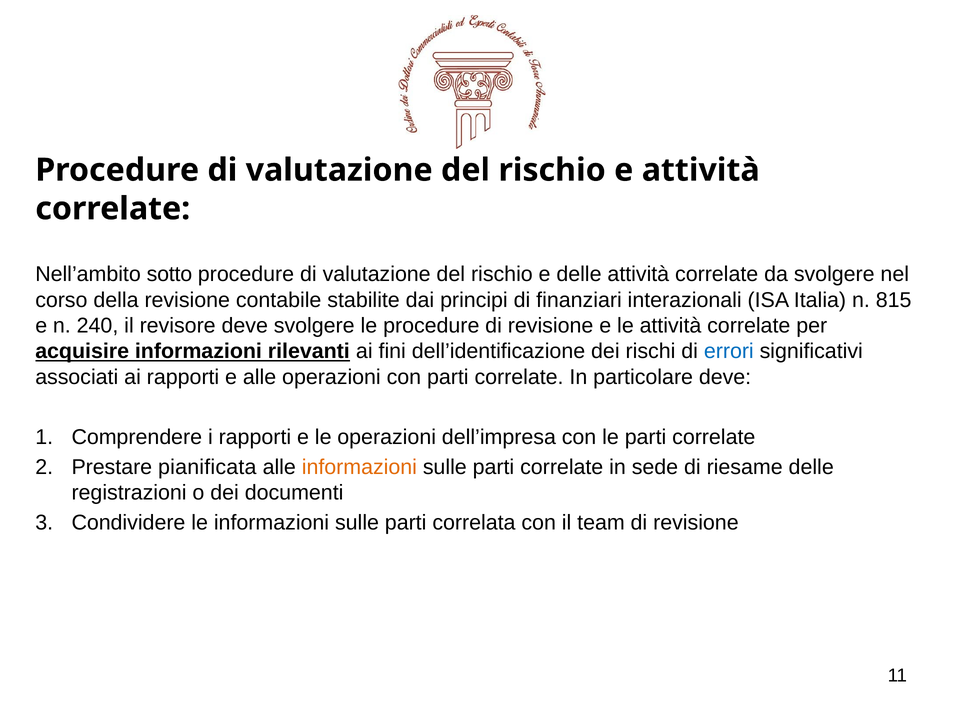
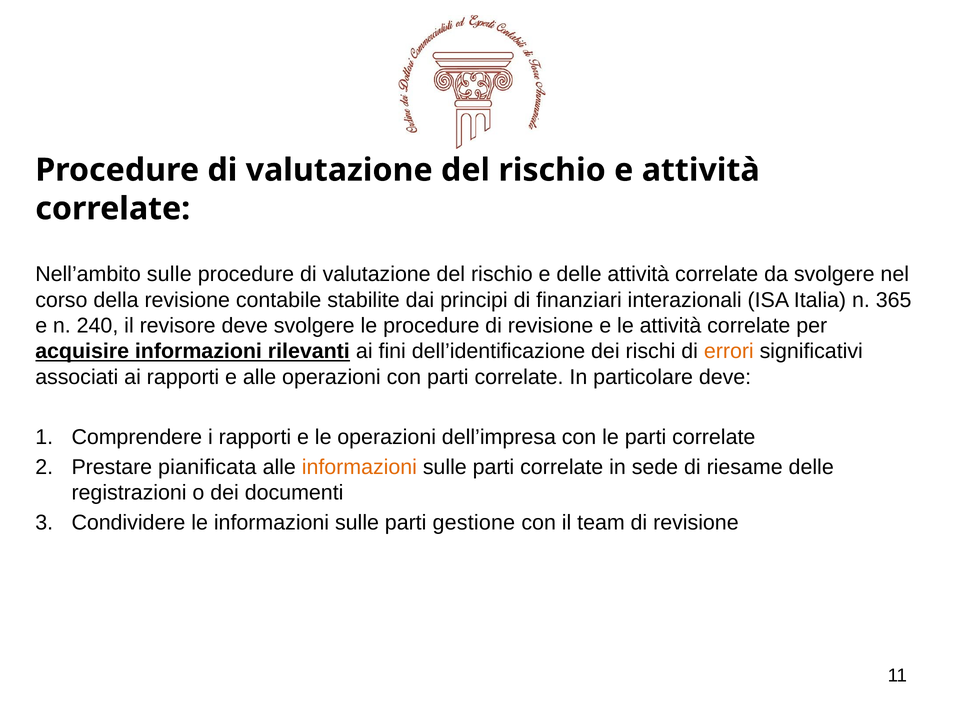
Nell’ambito sotto: sotto -> sulle (169, 275)
815: 815 -> 365 (894, 300)
errori colour: blue -> orange (729, 352)
correlata: correlata -> gestione (474, 523)
